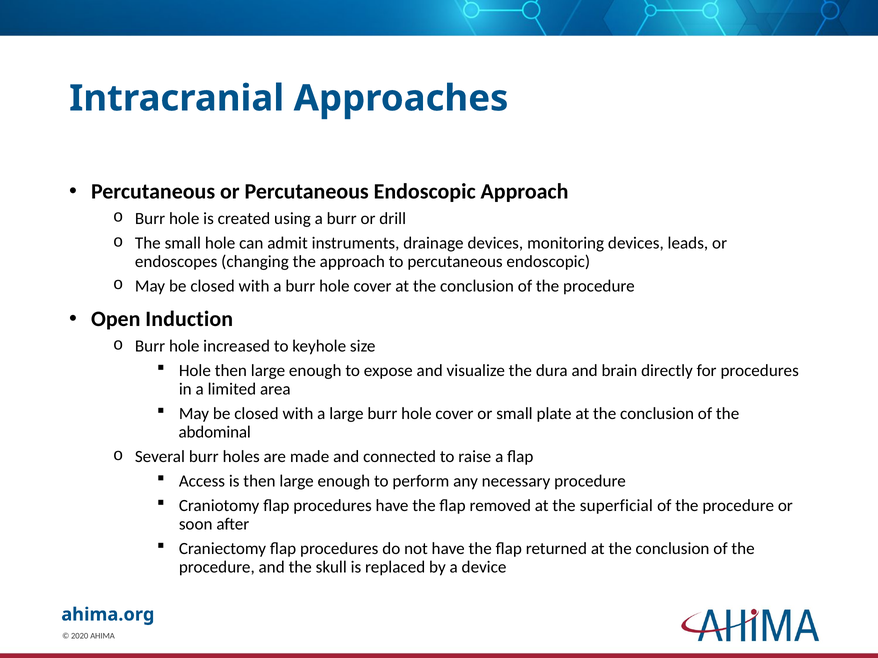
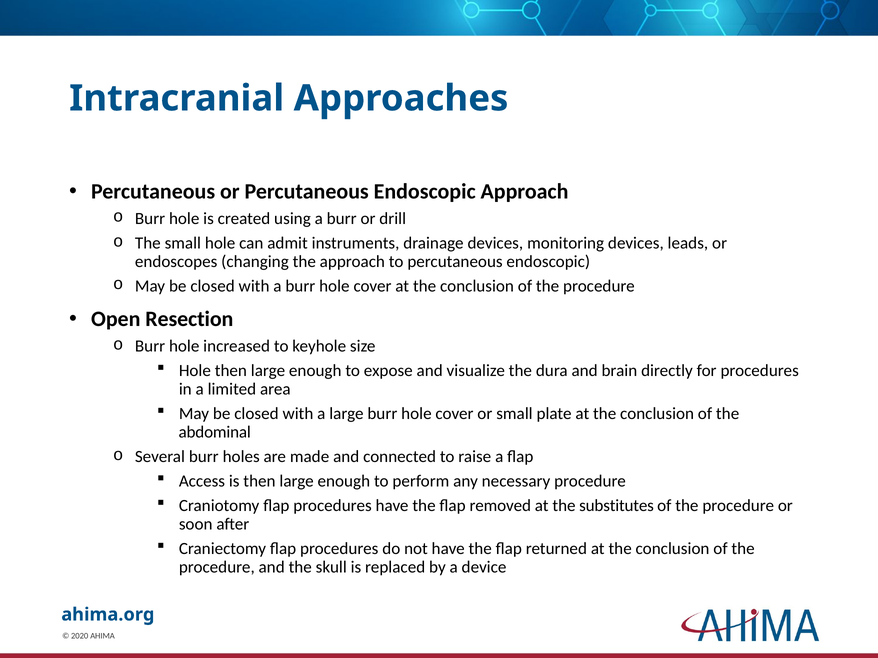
Induction: Induction -> Resection (189, 319)
superficial: superficial -> substitutes (617, 506)
